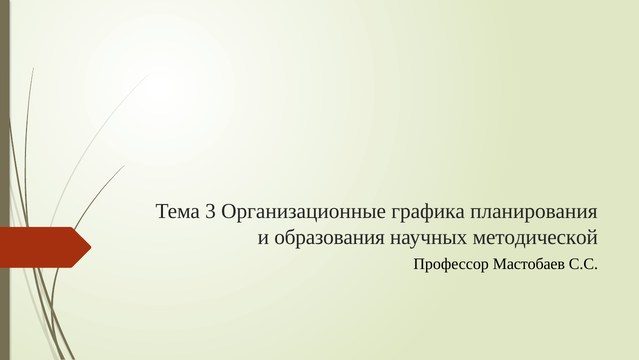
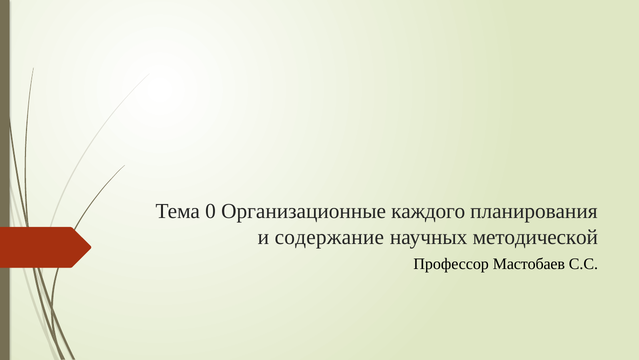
3: 3 -> 0 (211, 211)
графика: графика -> каждого (428, 211)
образования: образования -> содержание (329, 237)
